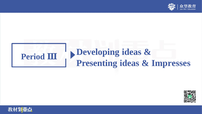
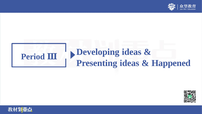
Impresses: Impresses -> Happened (171, 63)
